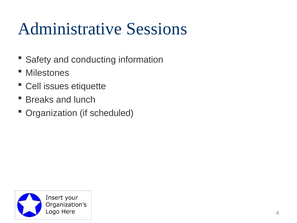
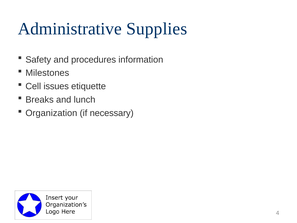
Sessions: Sessions -> Supplies (157, 29)
conducting: conducting -> procedures (94, 60)
scheduled: scheduled -> necessary (112, 113)
